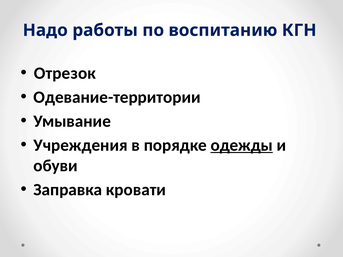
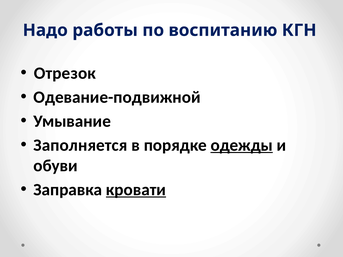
Одевание-территории: Одевание-территории -> Одевание-подвижной (117, 97)
Учреждения: Учреждения -> Заполняется (80, 145)
кровати underline: none -> present (136, 190)
